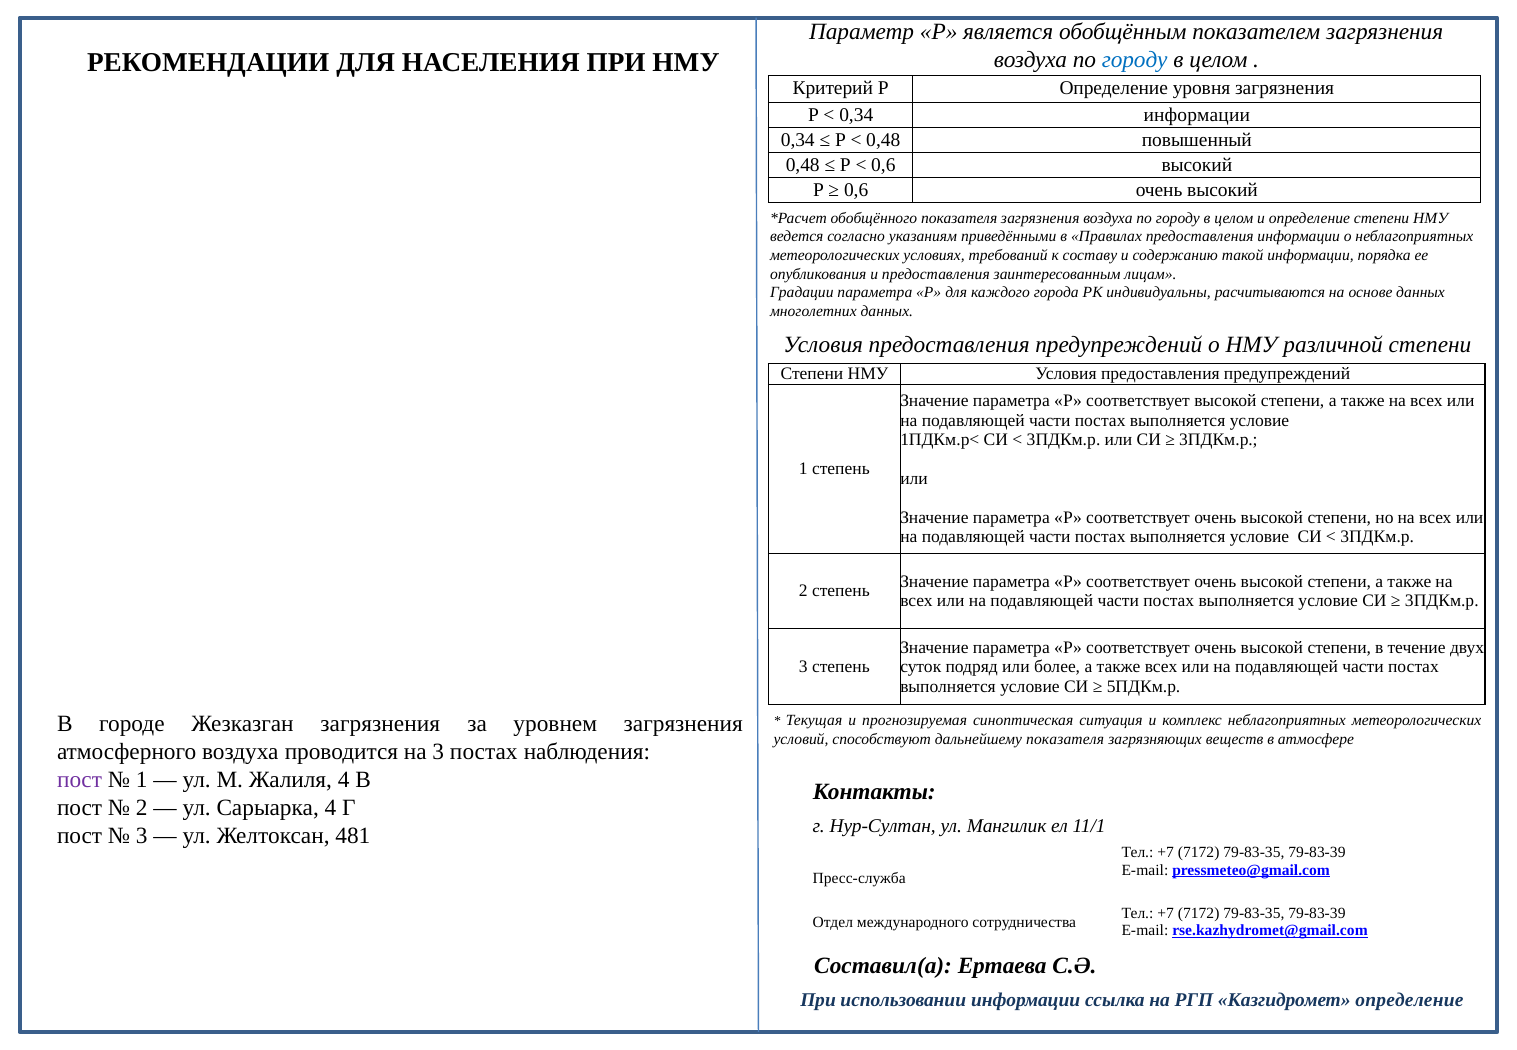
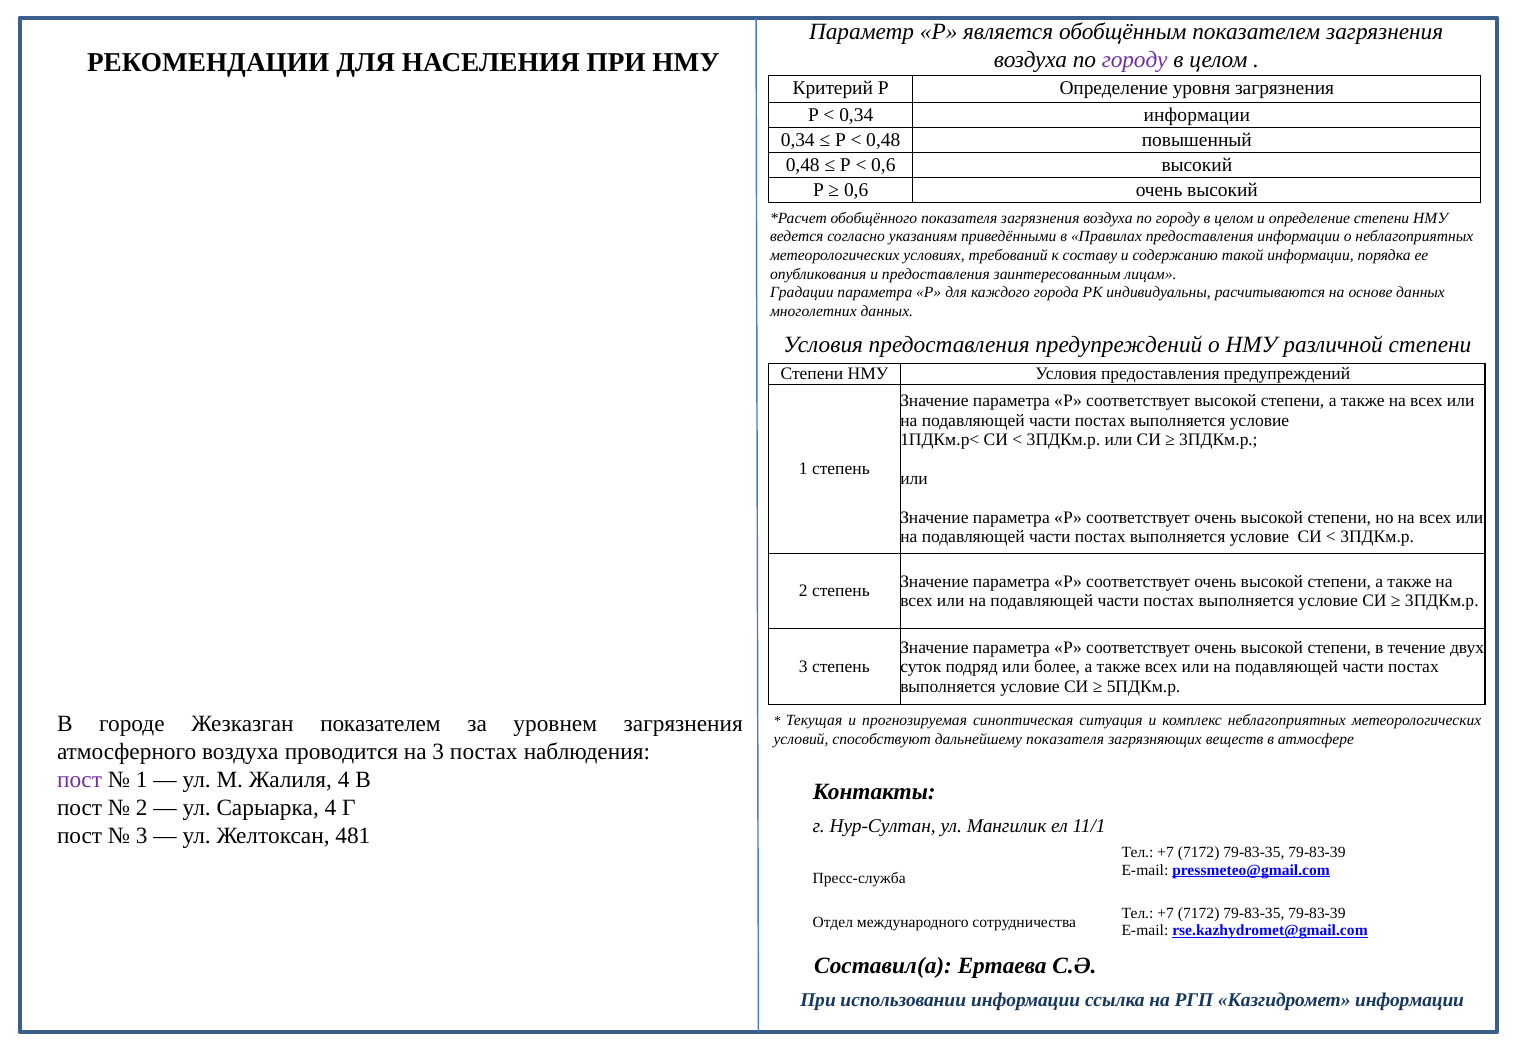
городу colour: blue -> purple (1135, 60)
Жезказган загрязнения: загрязнения -> показателем (380, 724)
Казгидромет определение: определение -> информации (1410, 1000)
